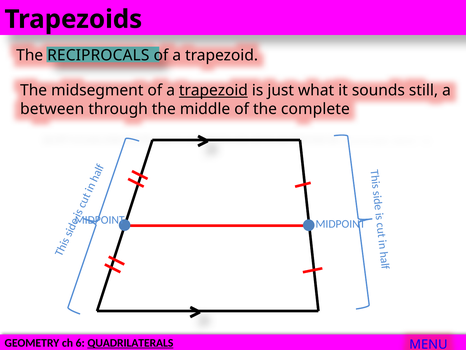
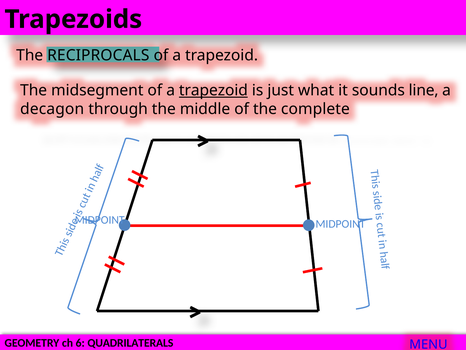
still: still -> line (424, 90)
between: between -> decagon (52, 109)
QUADRILATERALS underline: present -> none (130, 343)
